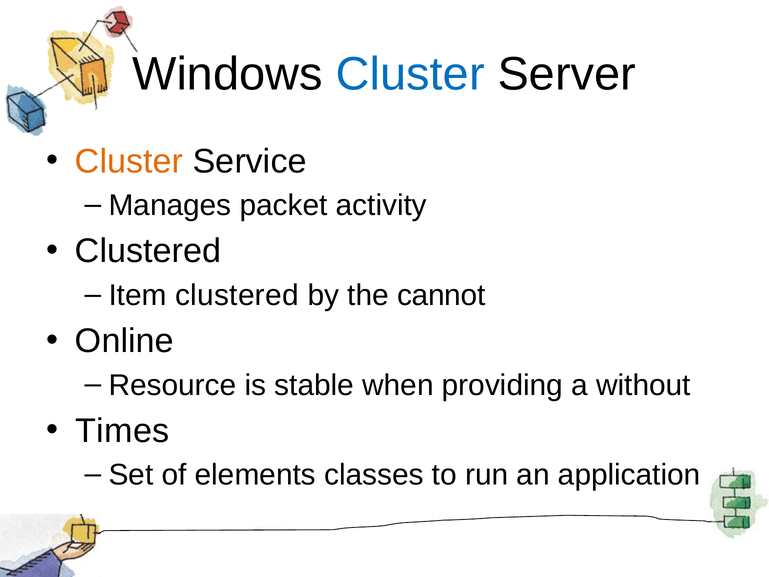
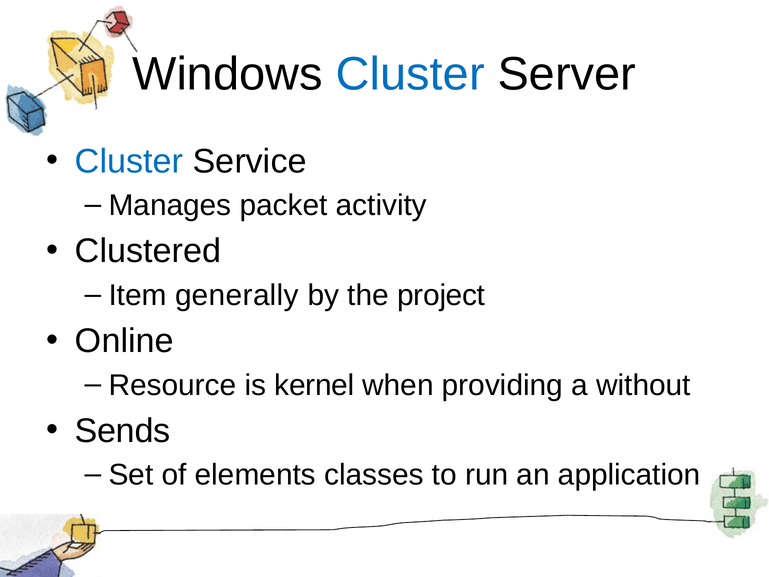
Cluster colour: orange -> blue (129, 161)
Item clustered: clustered -> generally (237, 295)
cannot: cannot -> project (441, 295)
stable: stable -> kernel (314, 385)
Times: Times -> Sends (123, 431)
